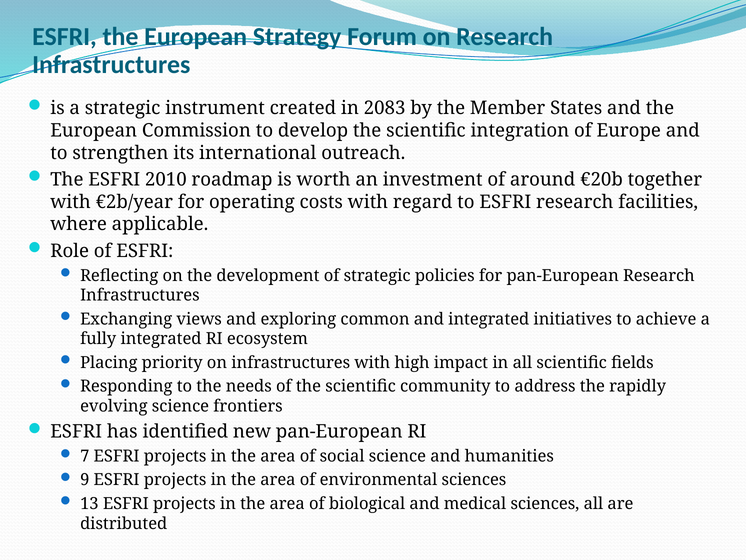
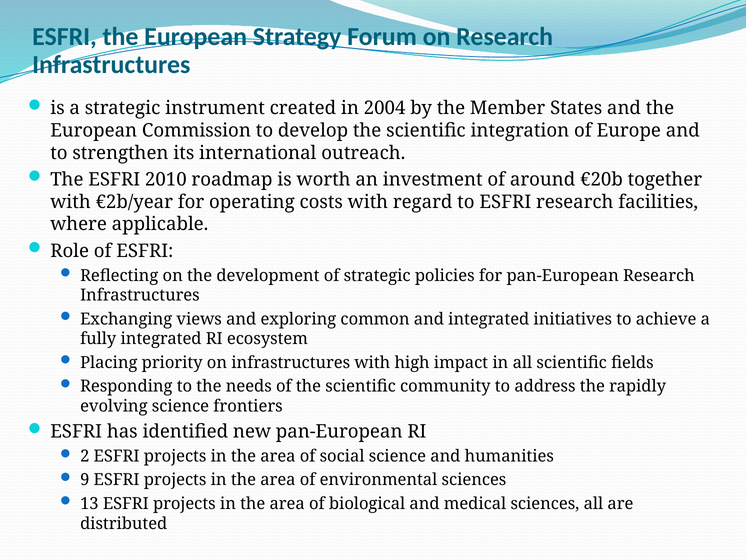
2083: 2083 -> 2004 (385, 108)
7: 7 -> 2 (85, 456)
